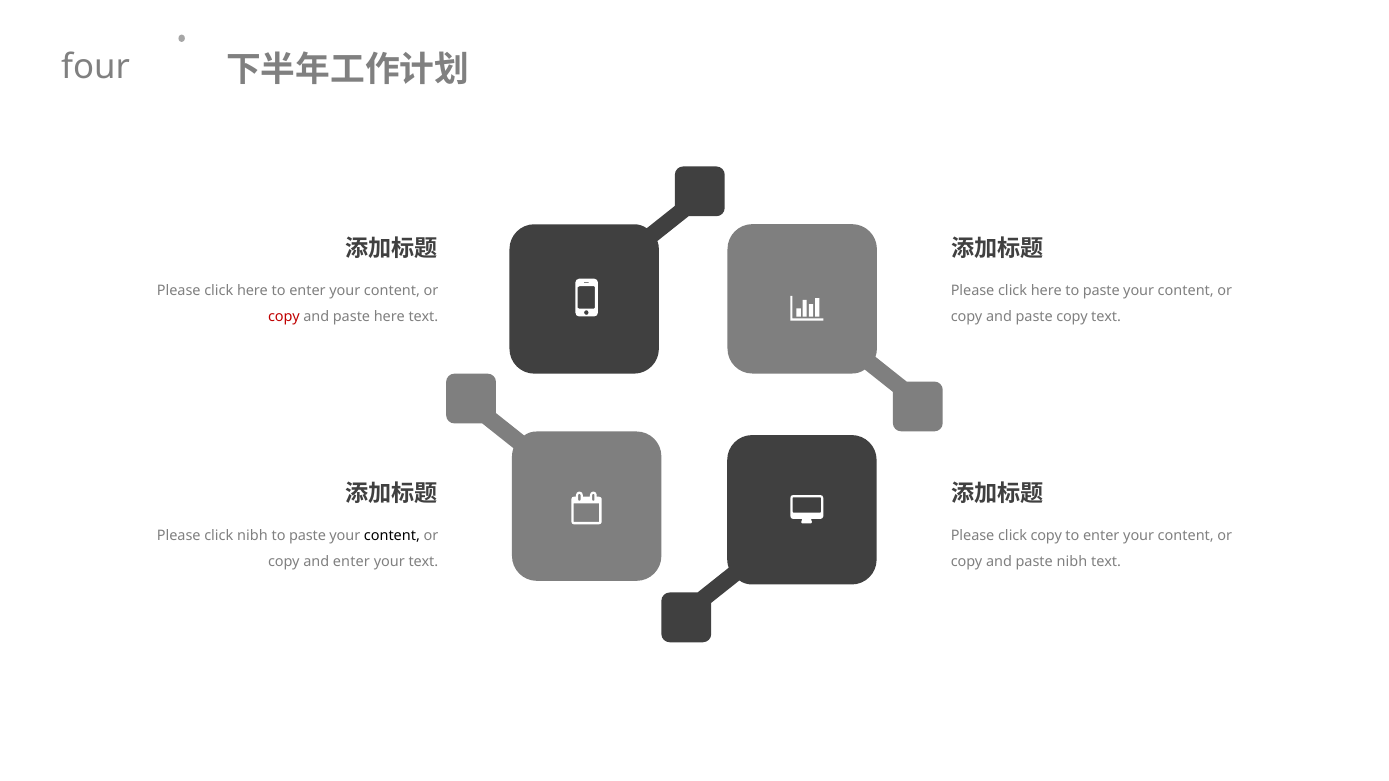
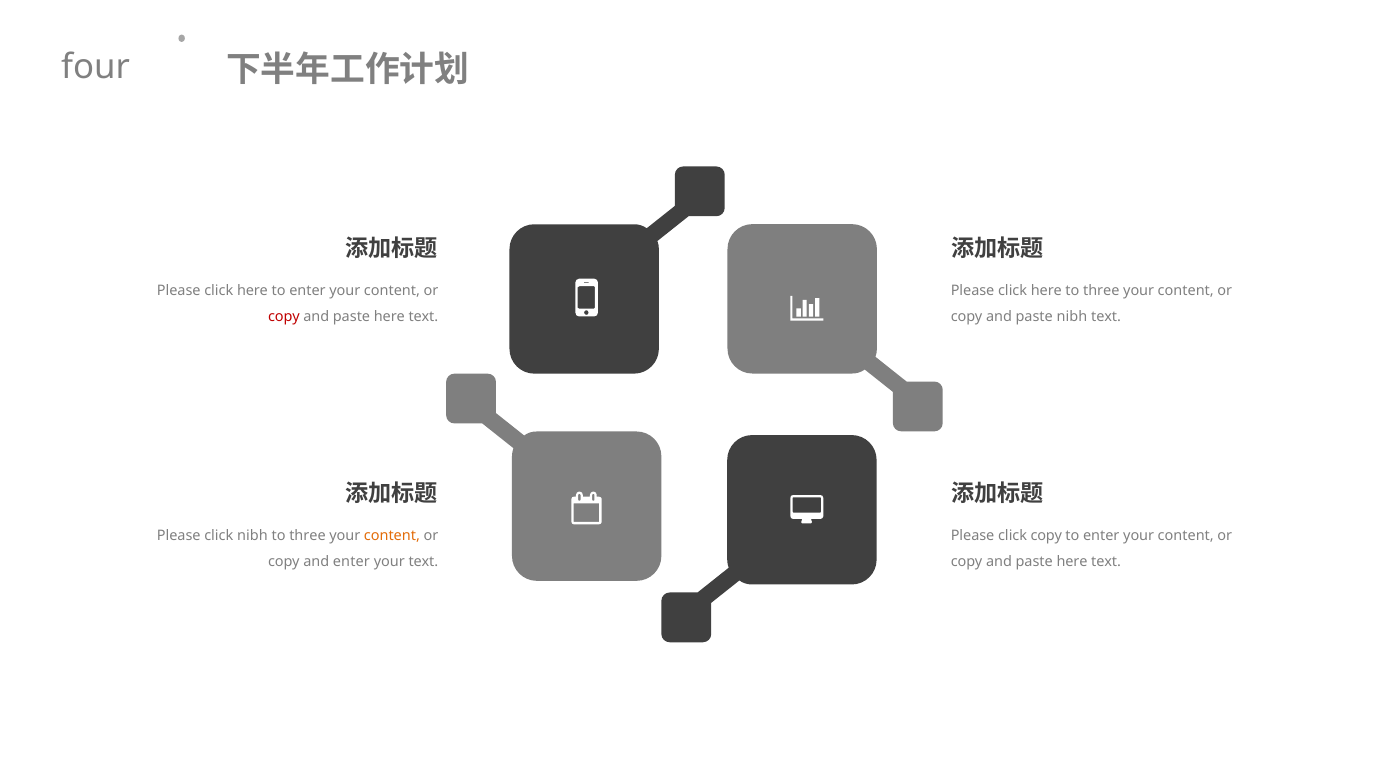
here to paste: paste -> three (1101, 291)
paste copy: copy -> nibh (1072, 317)
paste: paste -> three (307, 536)
content colour: black -> orange (392, 536)
nibh: nibh -> here (1072, 562)
